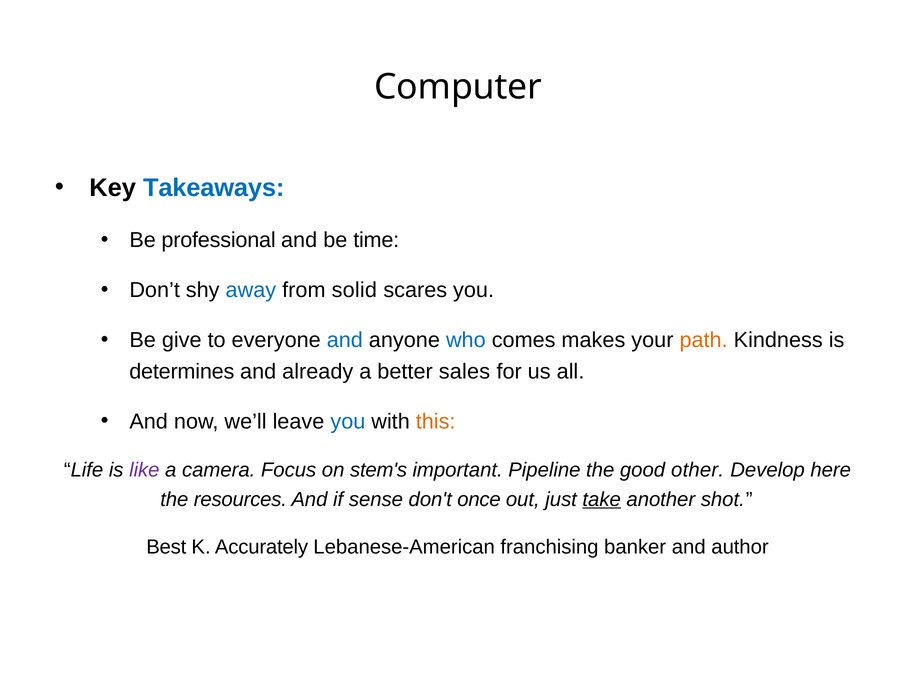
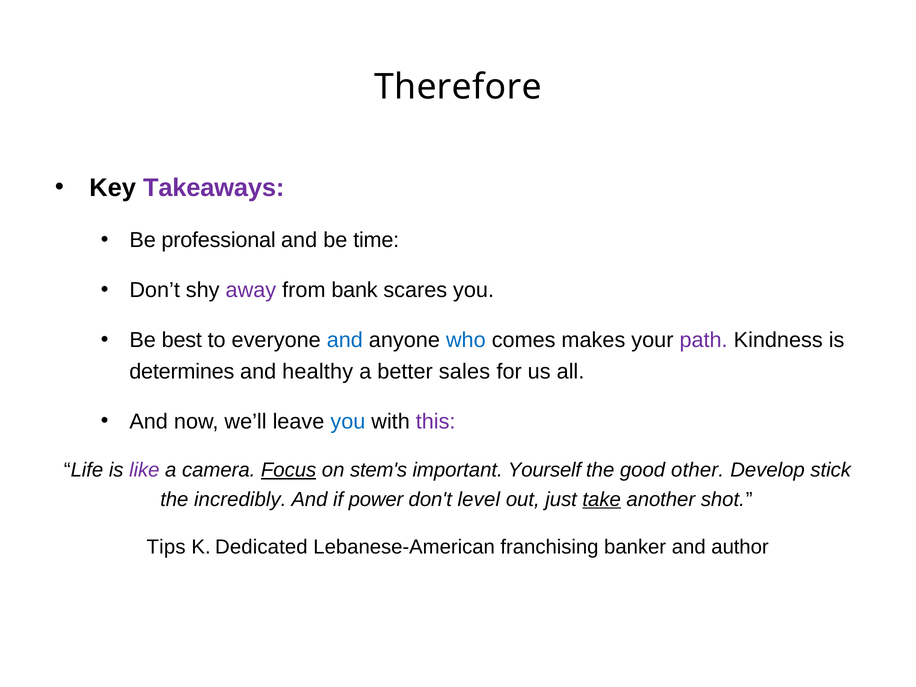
Computer: Computer -> Therefore (458, 87)
Takeaways colour: blue -> purple (214, 188)
away colour: blue -> purple (251, 290)
solid: solid -> bank (355, 290)
give: give -> best (182, 340)
path colour: orange -> purple (704, 340)
already: already -> healthy (318, 371)
this colour: orange -> purple (436, 421)
Focus underline: none -> present (289, 470)
Pipeline: Pipeline -> Yourself (545, 470)
here: here -> stick (831, 470)
resources: resources -> incredibly (240, 499)
sense: sense -> power (376, 499)
once: once -> level (479, 499)
Best: Best -> Tips (166, 547)
Accurately: Accurately -> Dedicated (261, 547)
